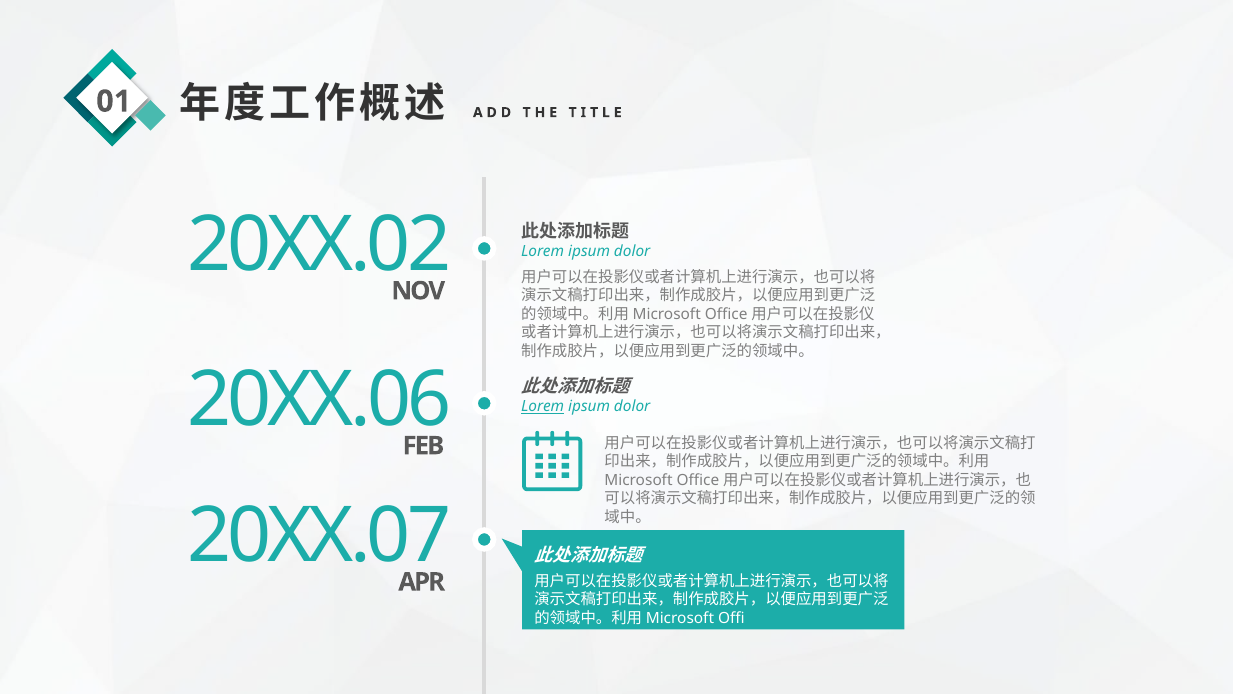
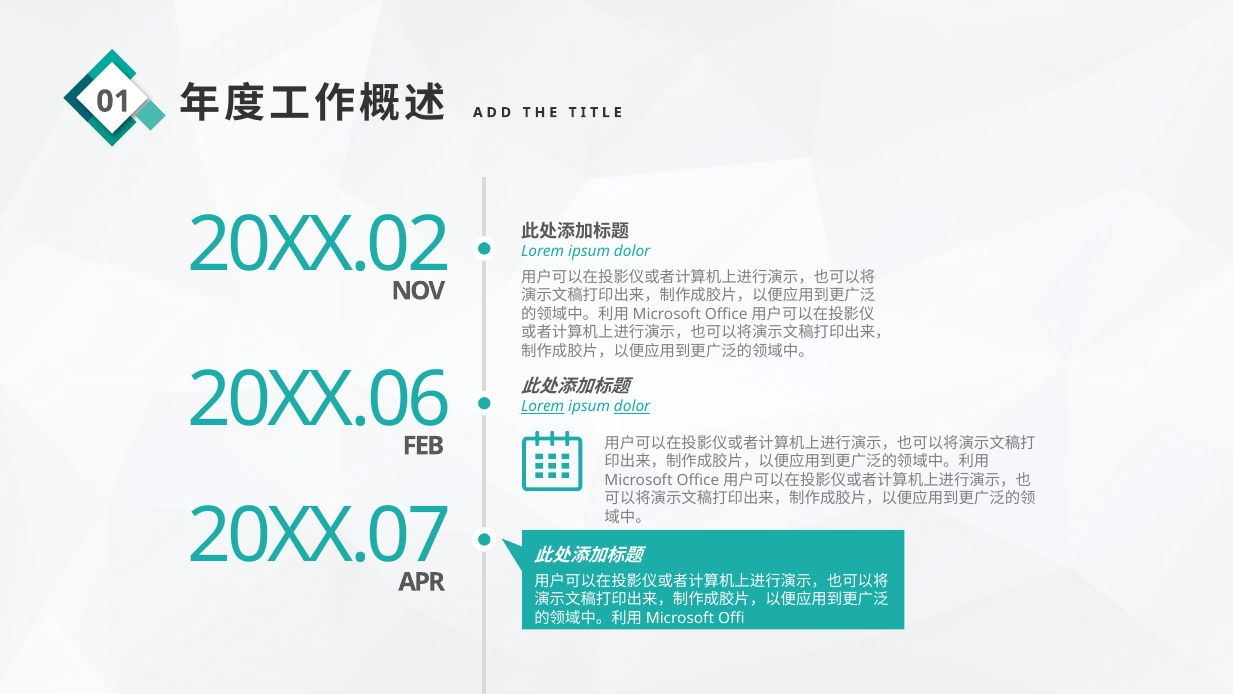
dolor underline: none -> present (632, 407)
